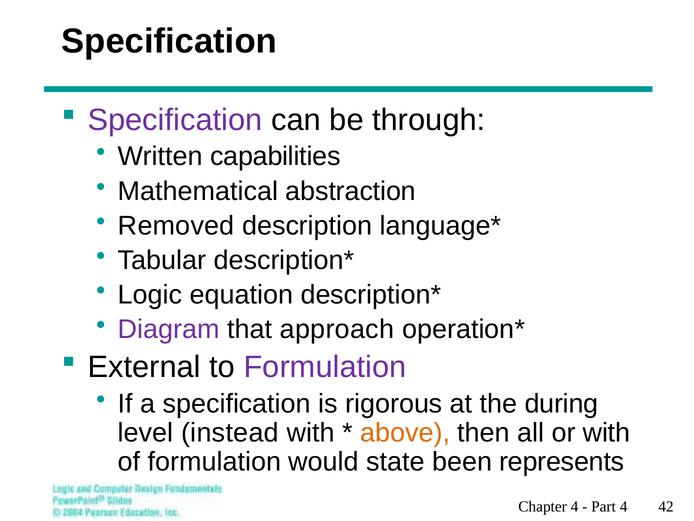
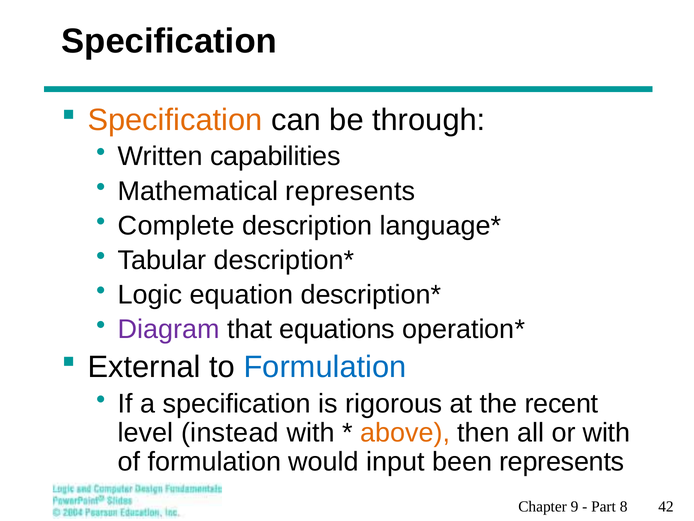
Specification colour: purple -> orange (175, 120)
Mathematical abstraction: abstraction -> represents (350, 191)
Removed: Removed -> Complete (176, 226)
approach: approach -> equations (337, 329)
Formulation colour: purple -> blue (325, 367)
during: during -> recent (562, 403)
state: state -> input (395, 462)
Chapter 4: 4 -> 9 (575, 506)
Part 4: 4 -> 8 (624, 506)
